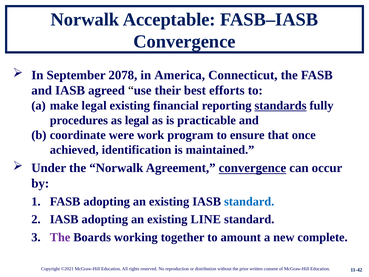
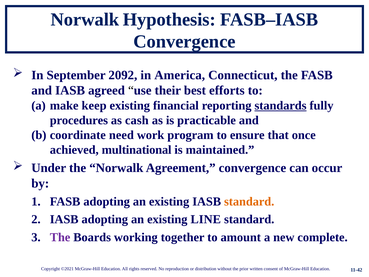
Acceptable: Acceptable -> Hypothesis (169, 19)
2078: 2078 -> 2092 (123, 75)
make legal: legal -> keep (94, 105)
as legal: legal -> cash (137, 120)
were: were -> need (121, 135)
identification: identification -> multinational (137, 150)
convergence underline: present -> none (252, 168)
standard colour: blue -> orange (249, 201)
